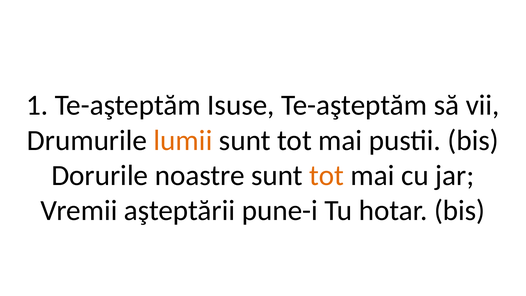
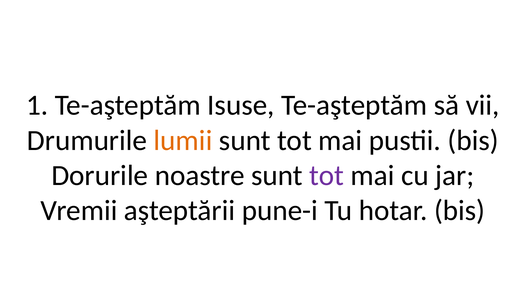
tot colour: orange -> purple (327, 175)
